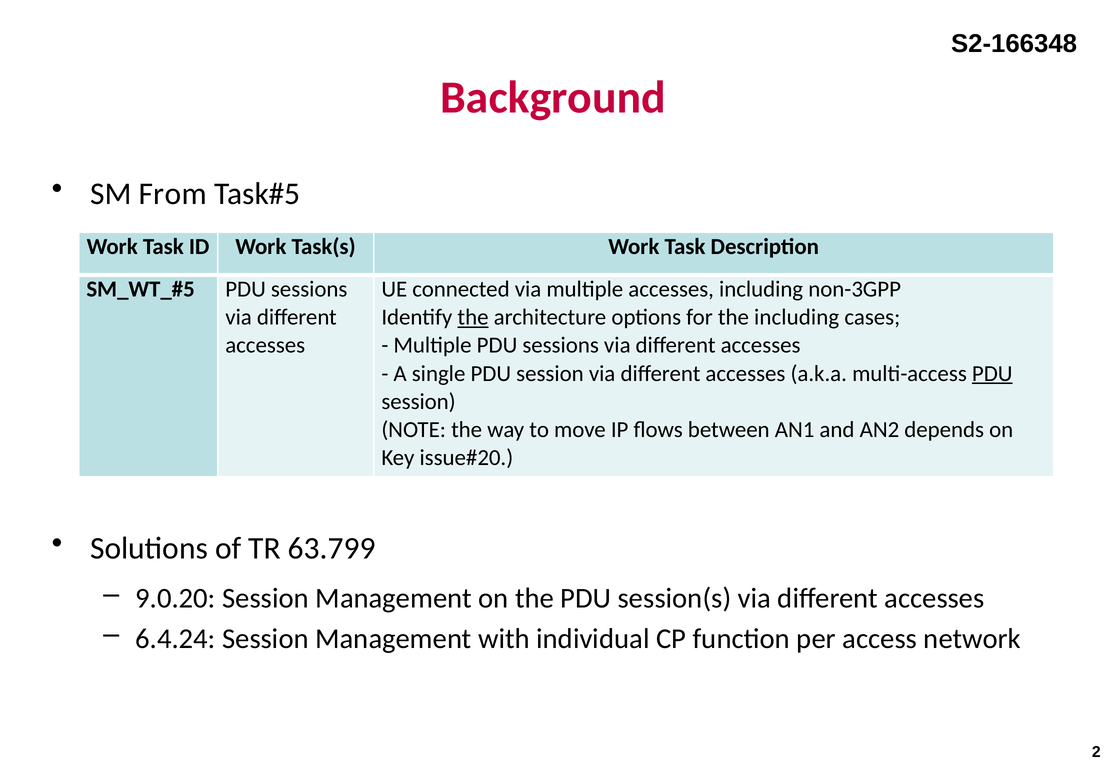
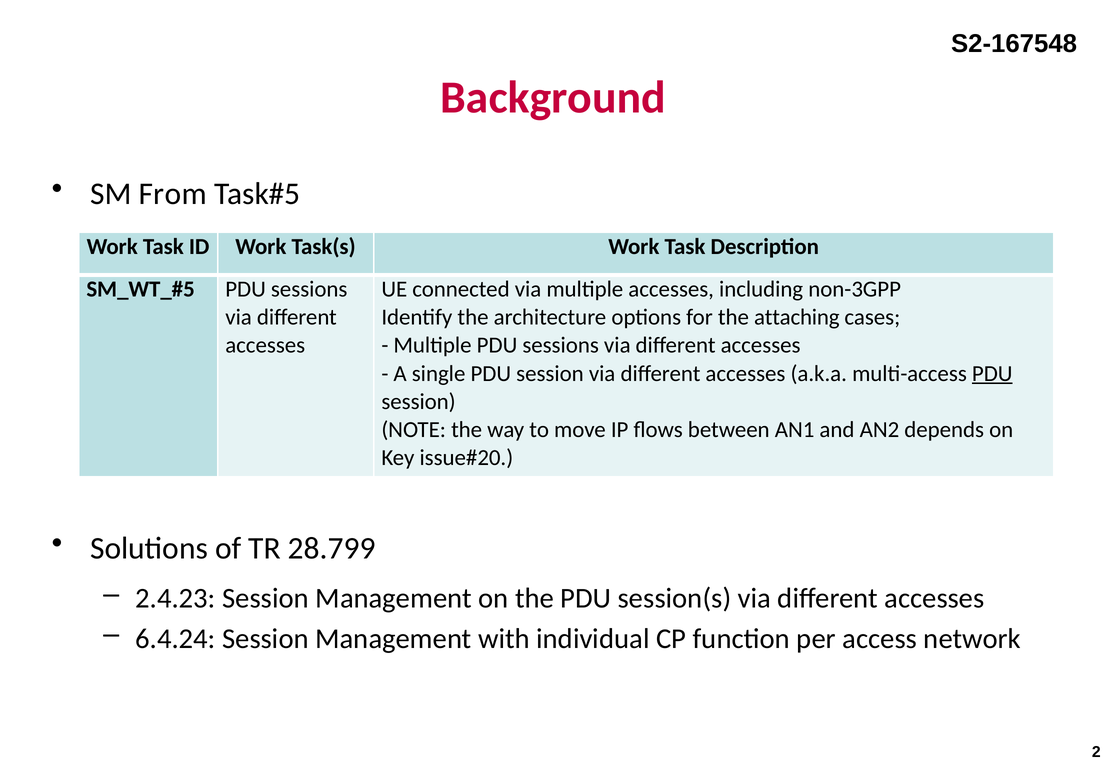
S2-166348: S2-166348 -> S2-167548 (1014, 44)
the underline: present -> none (473, 317)
the including: including -> attaching (797, 317)
63.799: 63.799 -> 28.799 (332, 548)
9.0.20: 9.0.20 -> 2.4.23 (175, 599)
